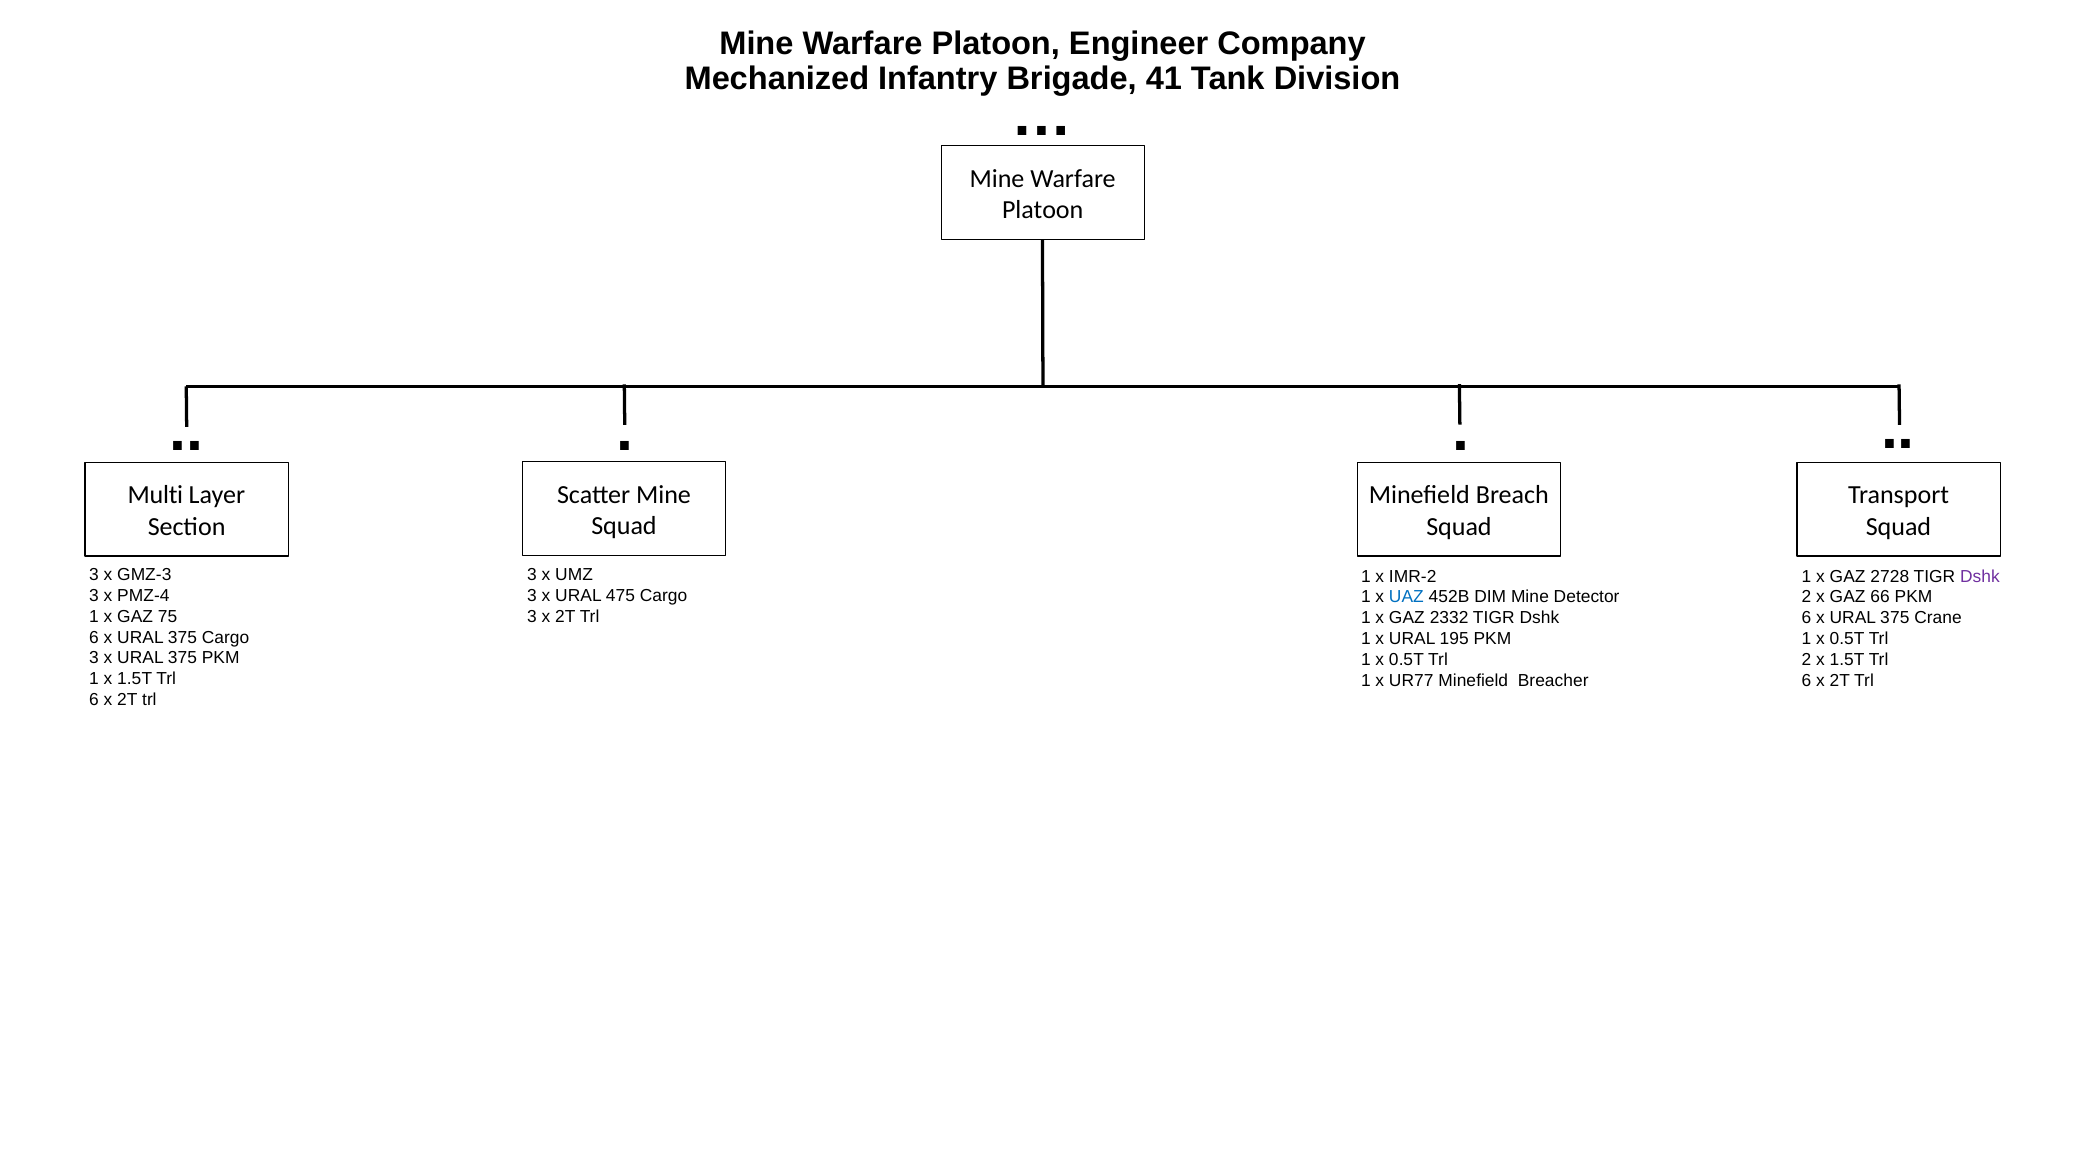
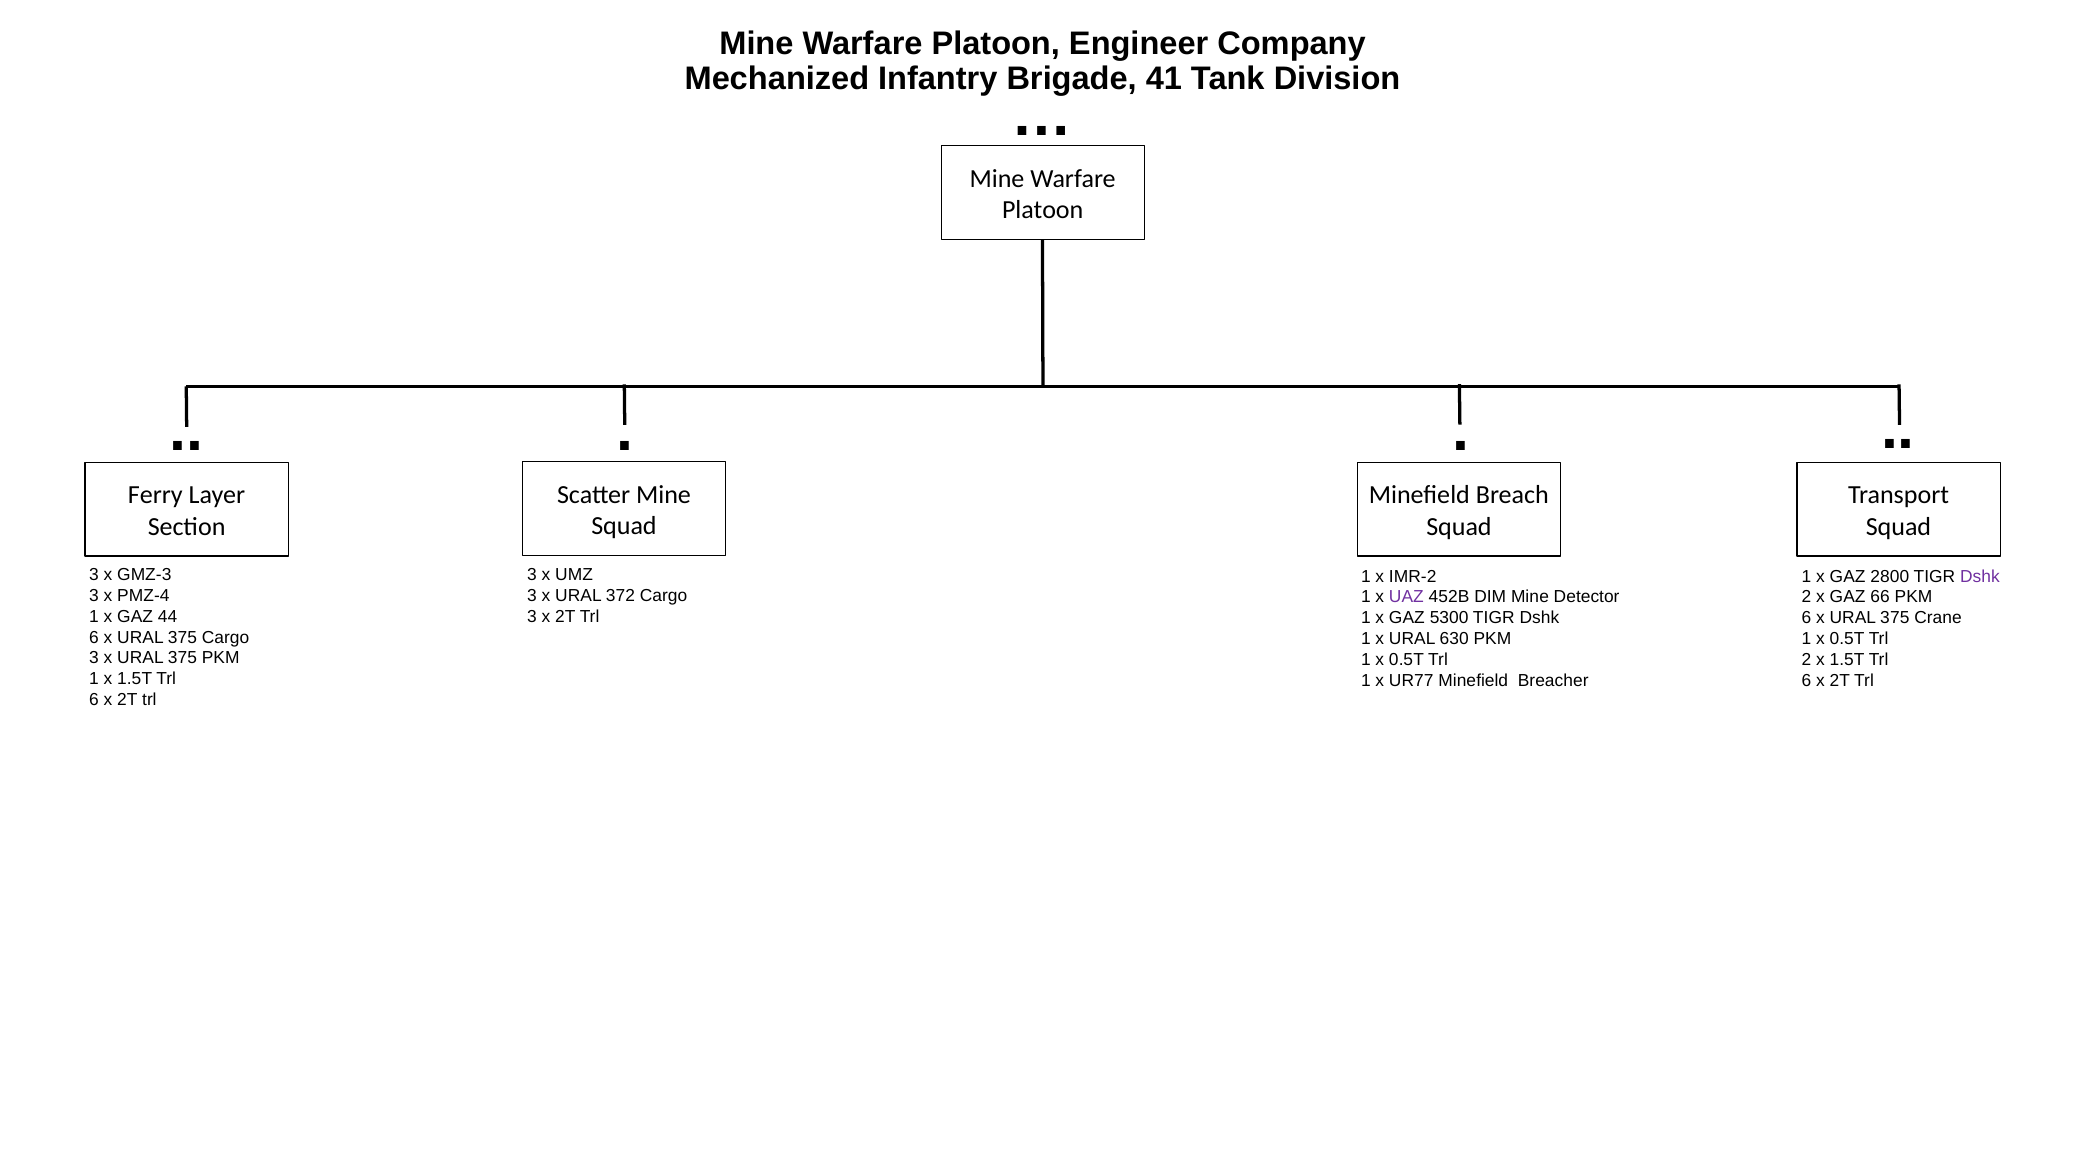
Multi: Multi -> Ferry (155, 496)
2728: 2728 -> 2800 (1890, 577)
475: 475 -> 372 (620, 596)
UAZ colour: blue -> purple (1406, 597)
75: 75 -> 44 (168, 617)
2332: 2332 -> 5300 (1449, 618)
195: 195 -> 630 (1454, 639)
